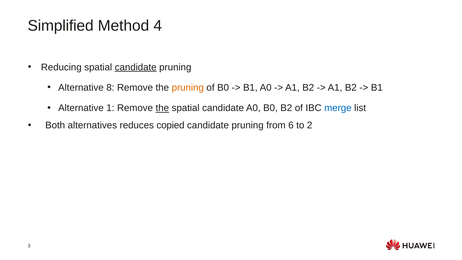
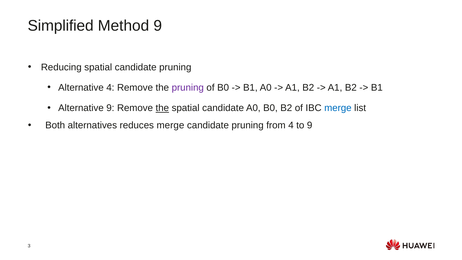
Method 4: 4 -> 9 (158, 26)
candidate underline: present -> none (136, 67)
Alternative 8: 8 -> 4 (110, 88)
pruning colour: orange -> purple (188, 88)
Alternative 1: 1 -> 9 (110, 108)
reduces copied: copied -> merge (170, 125)
from 6: 6 -> 4 (291, 125)
to 2: 2 -> 9 (310, 125)
